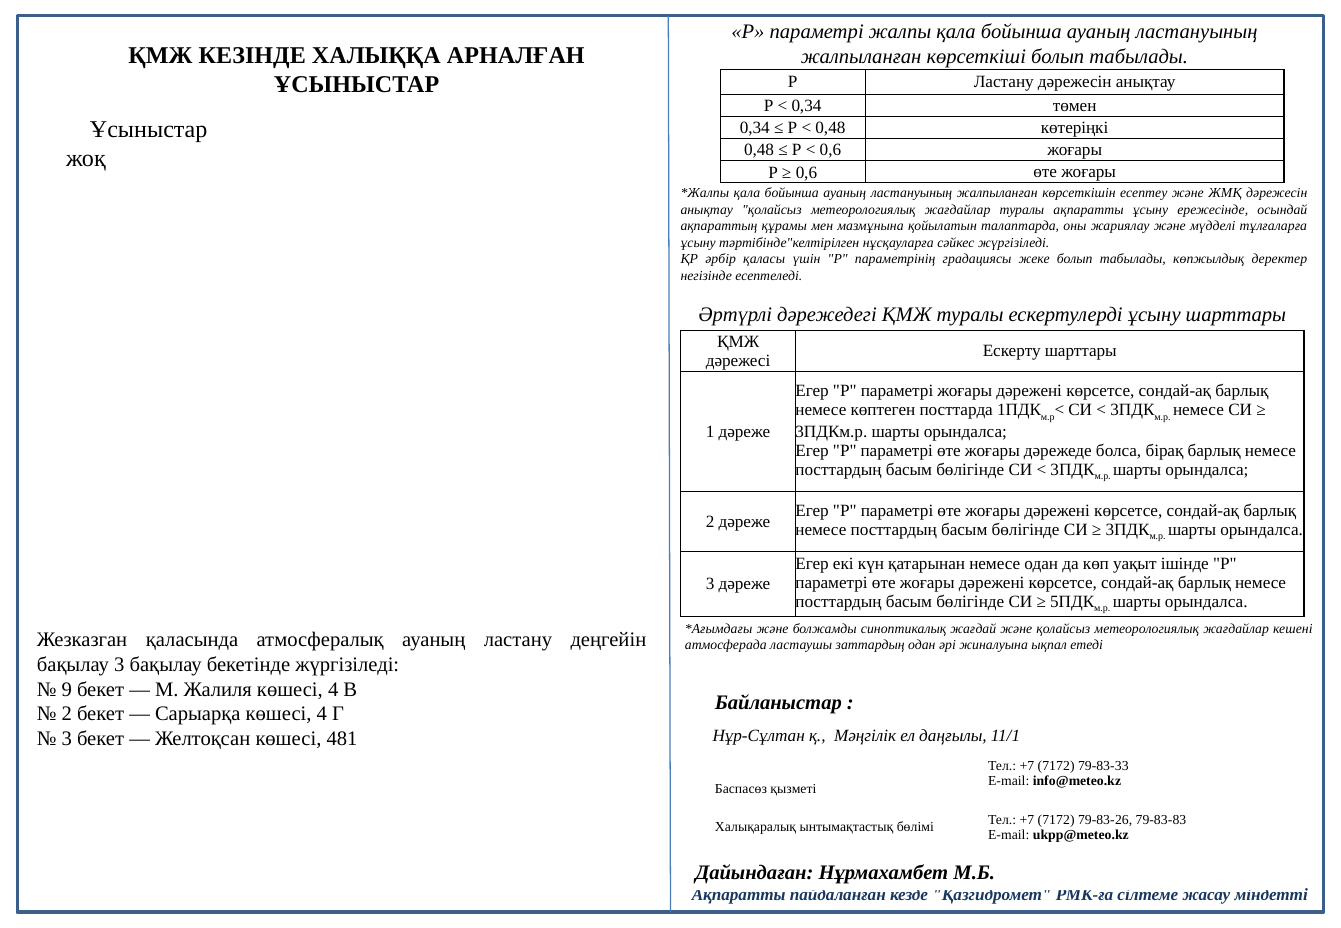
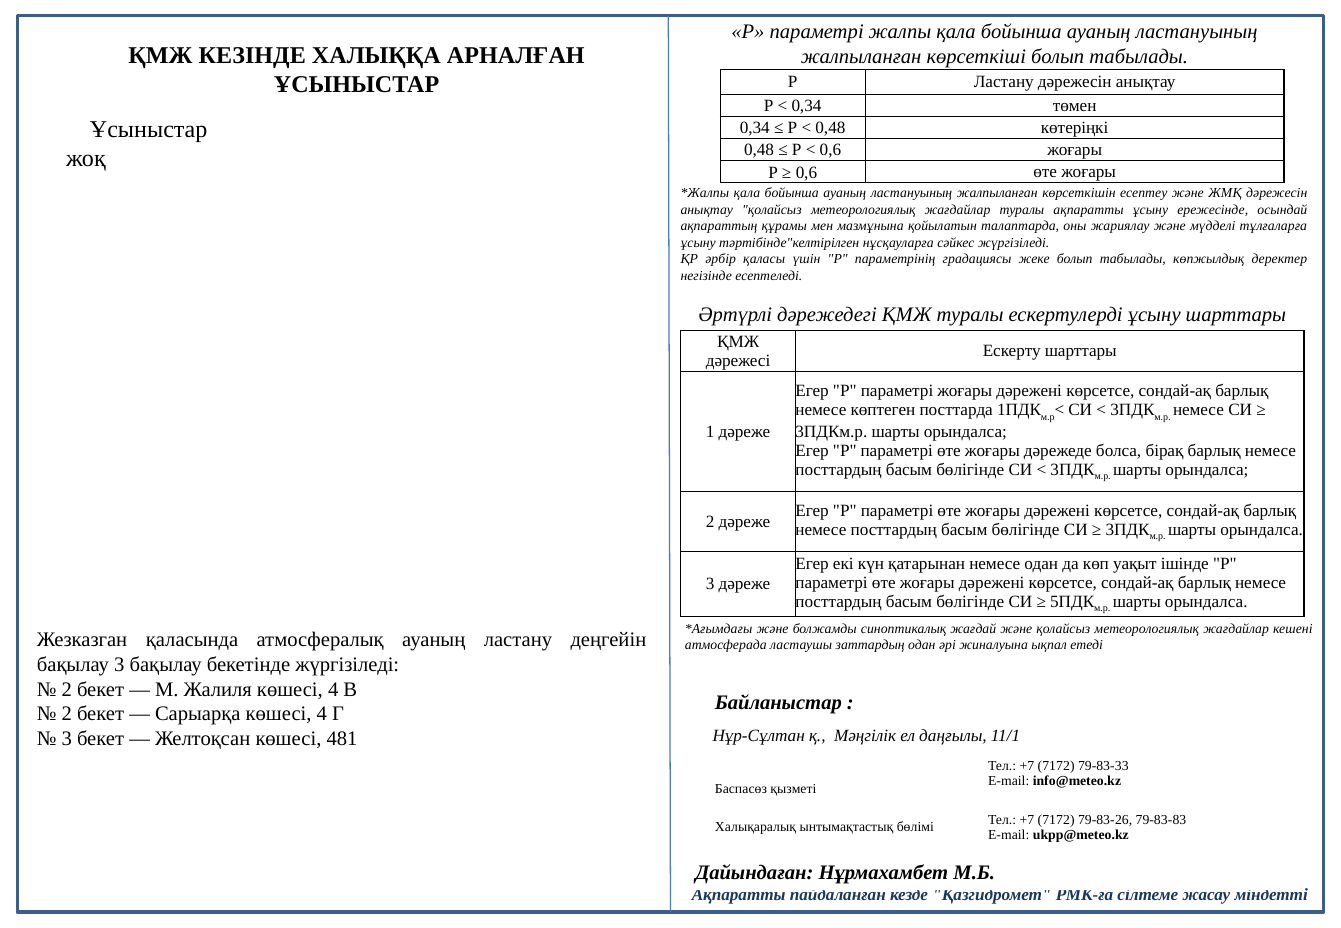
9: 9 -> 2 (67, 690)
